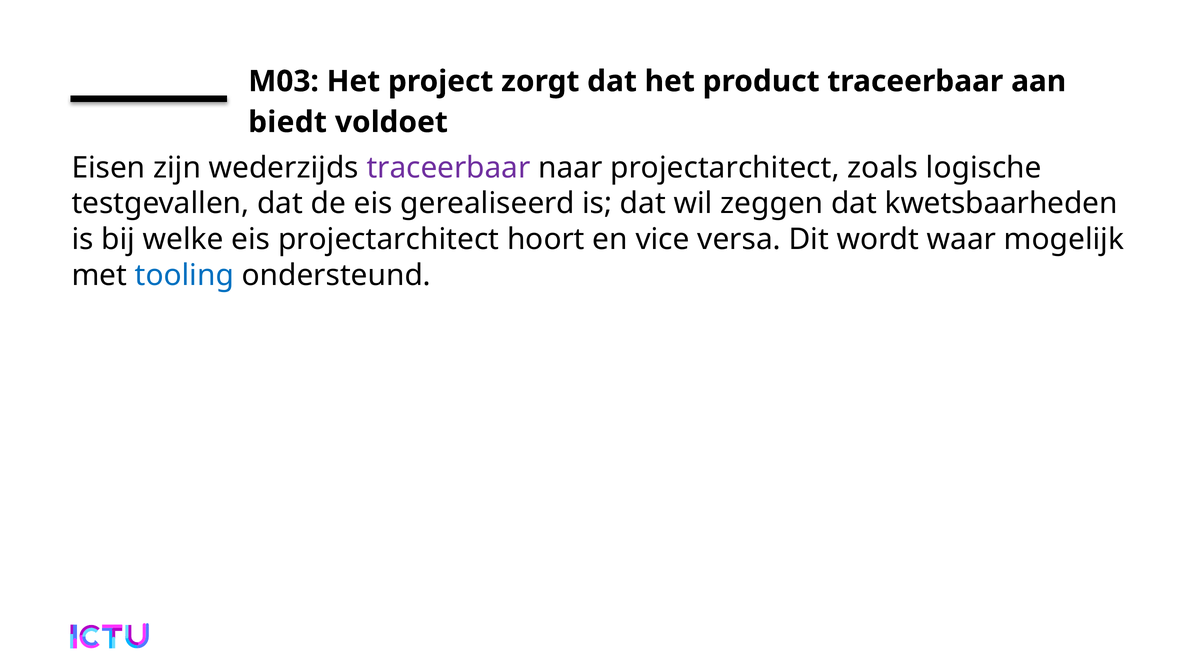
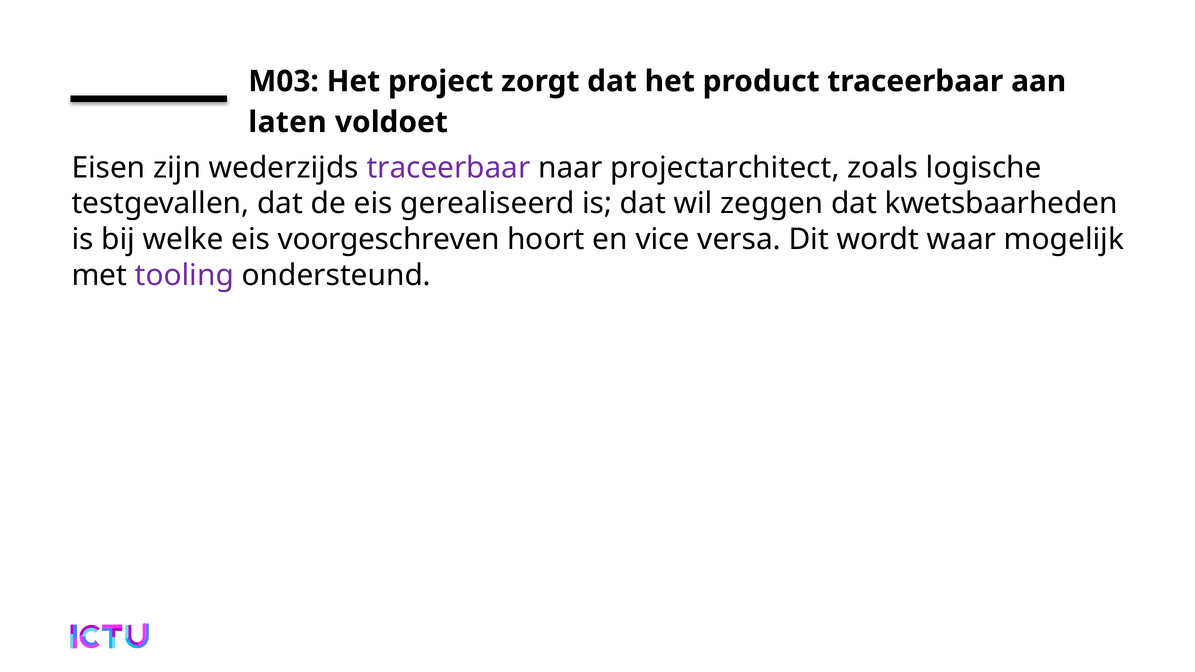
biedt: biedt -> laten (288, 122)
eis projectarchitect: projectarchitect -> voorgeschreven (389, 239)
tooling colour: blue -> purple (184, 275)
